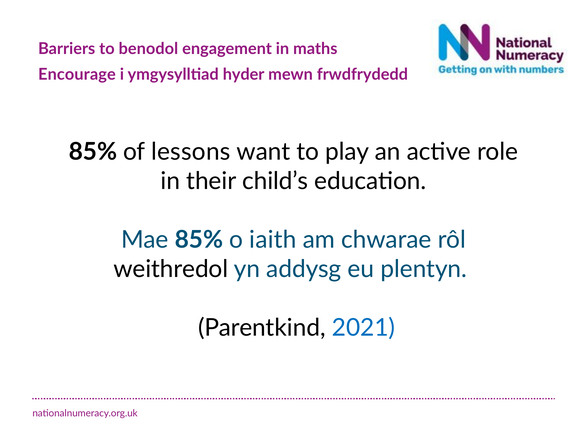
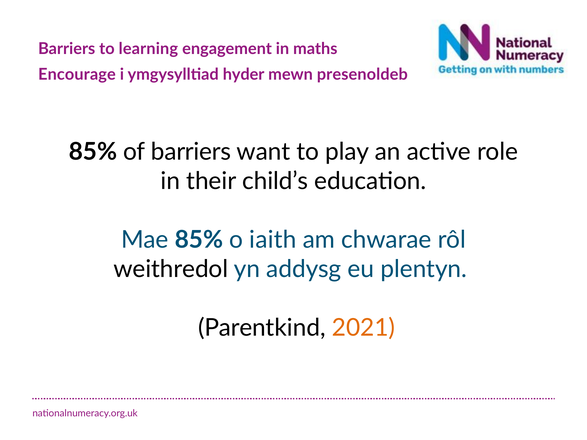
benodol: benodol -> learning (148, 49)
frwdfrydedd: frwdfrydedd -> presenoldeb (362, 75)
of lessons: lessons -> barriers (191, 152)
2021 colour: blue -> orange (363, 328)
